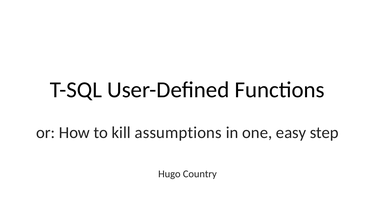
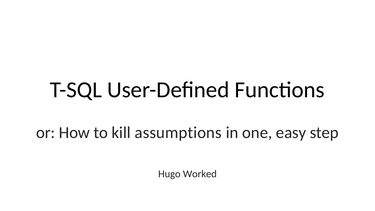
Country: Country -> Worked (200, 174)
